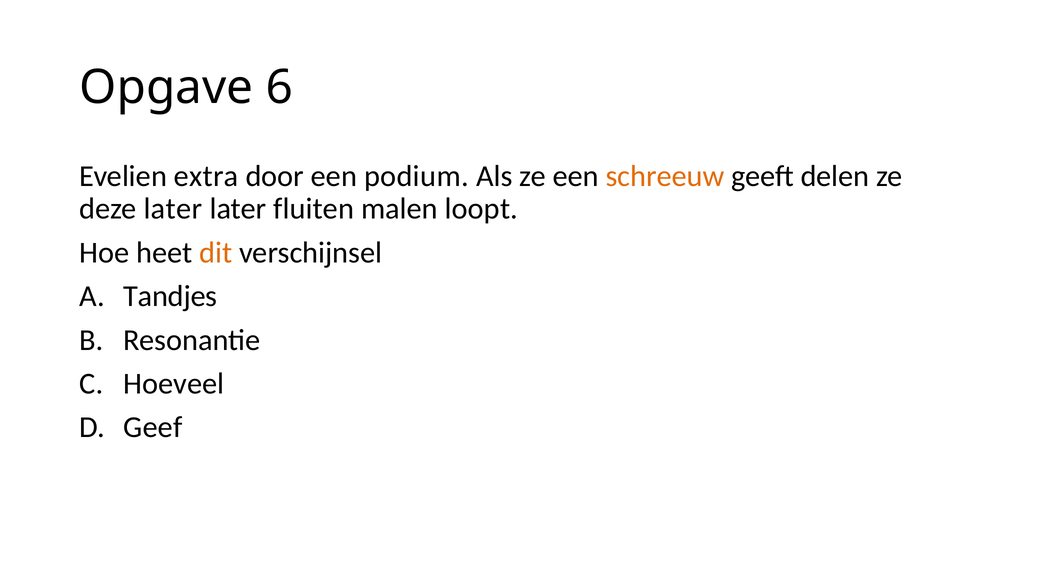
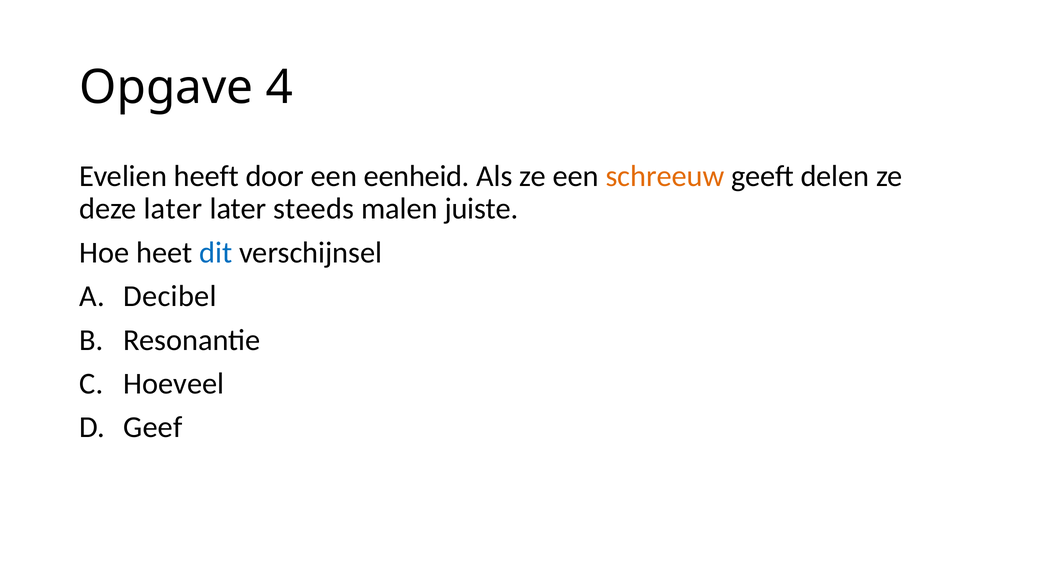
6: 6 -> 4 (279, 88)
extra: extra -> heeft (206, 176)
podium: podium -> eenheid (417, 176)
fluiten: fluiten -> steeds (314, 209)
loopt: loopt -> juiste (481, 209)
dit colour: orange -> blue (216, 253)
Tandjes: Tandjes -> Decibel (170, 296)
